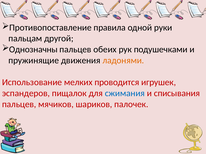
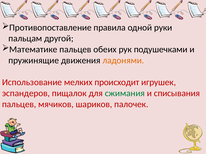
Однозначны: Однозначны -> Математике (33, 50)
проводится: проводится -> происходит (117, 83)
сжимания colour: blue -> green (125, 94)
